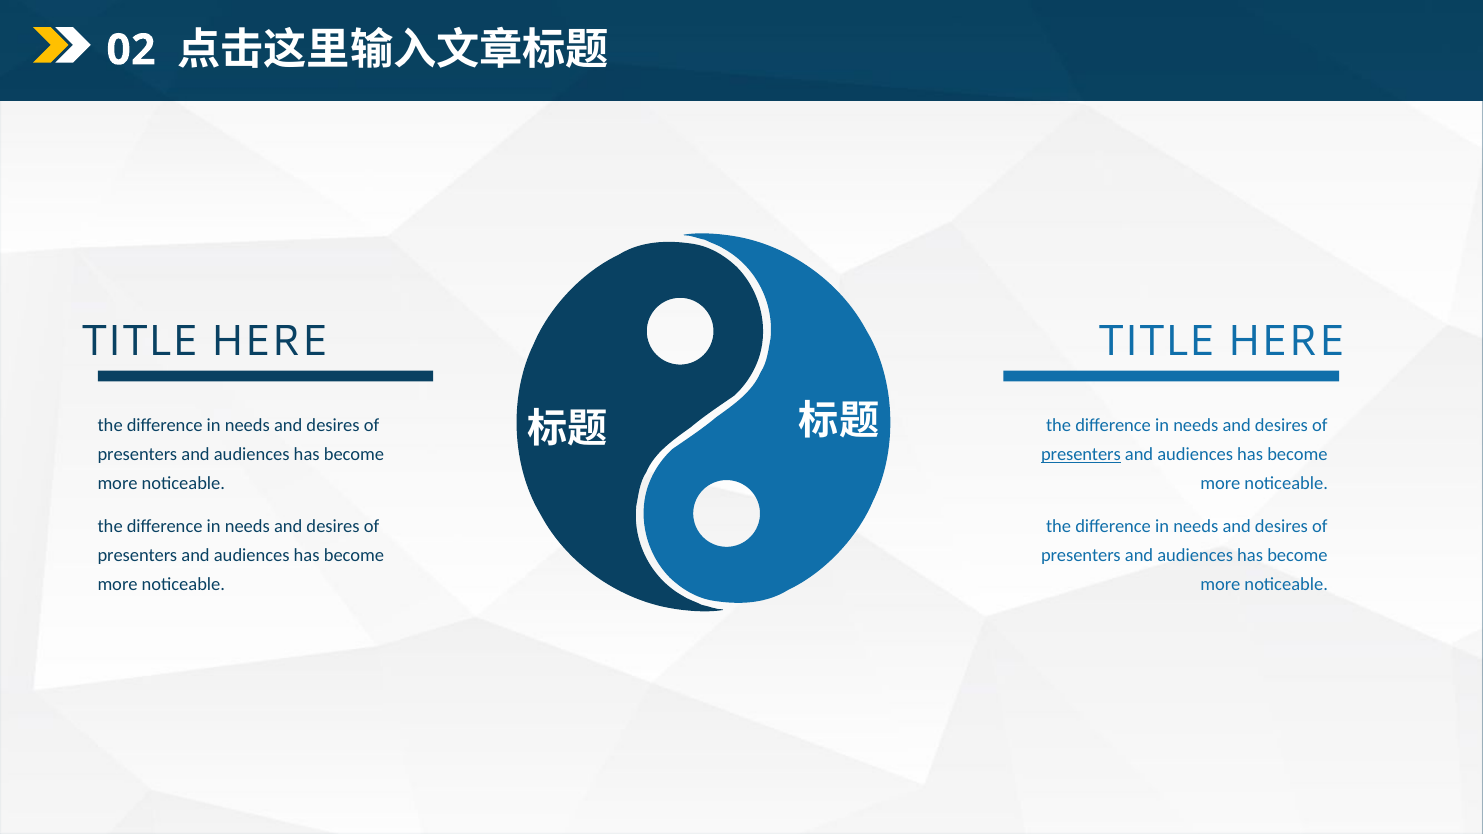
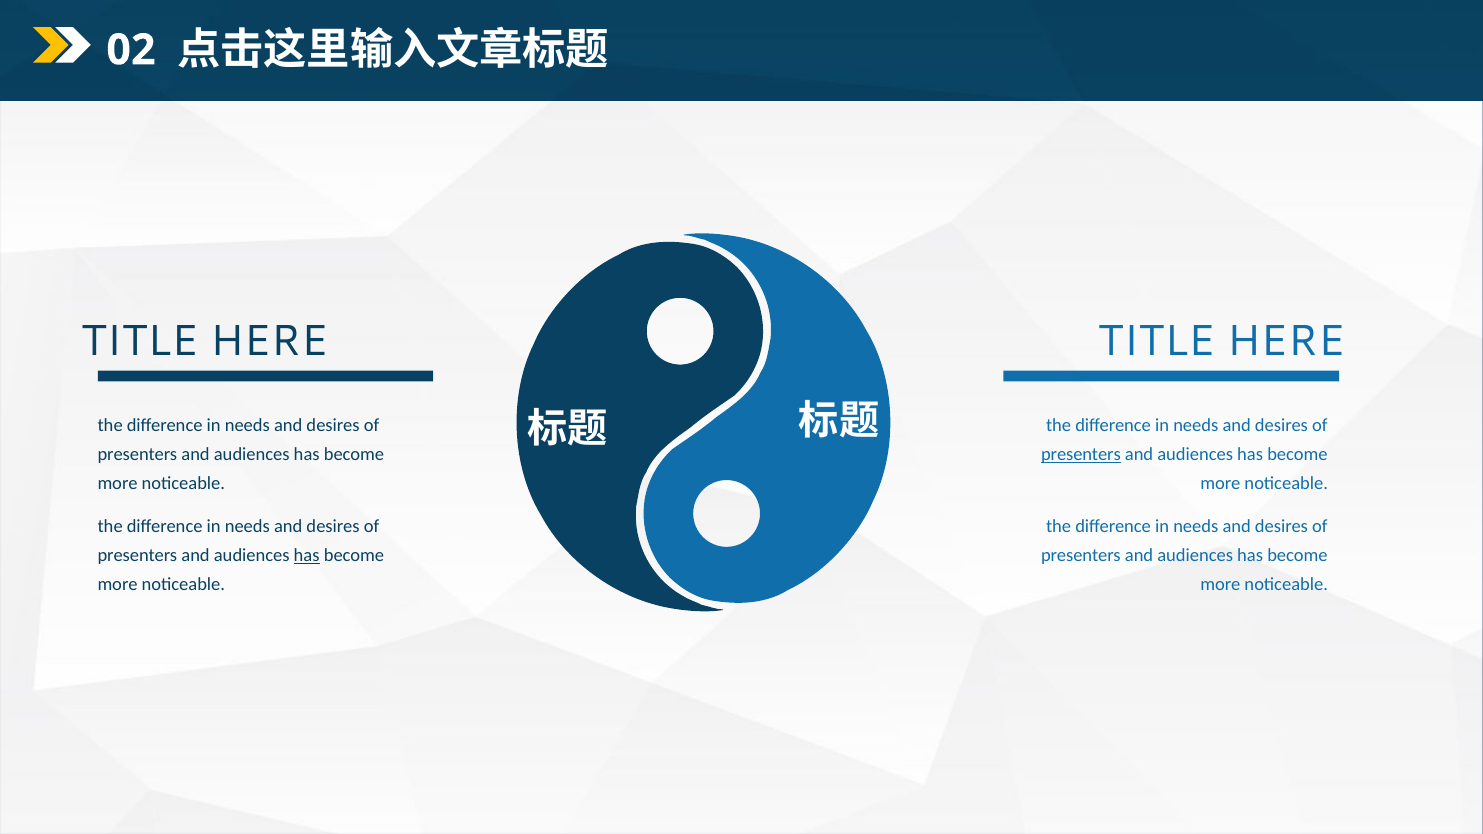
has underline: none -> present (307, 555)
